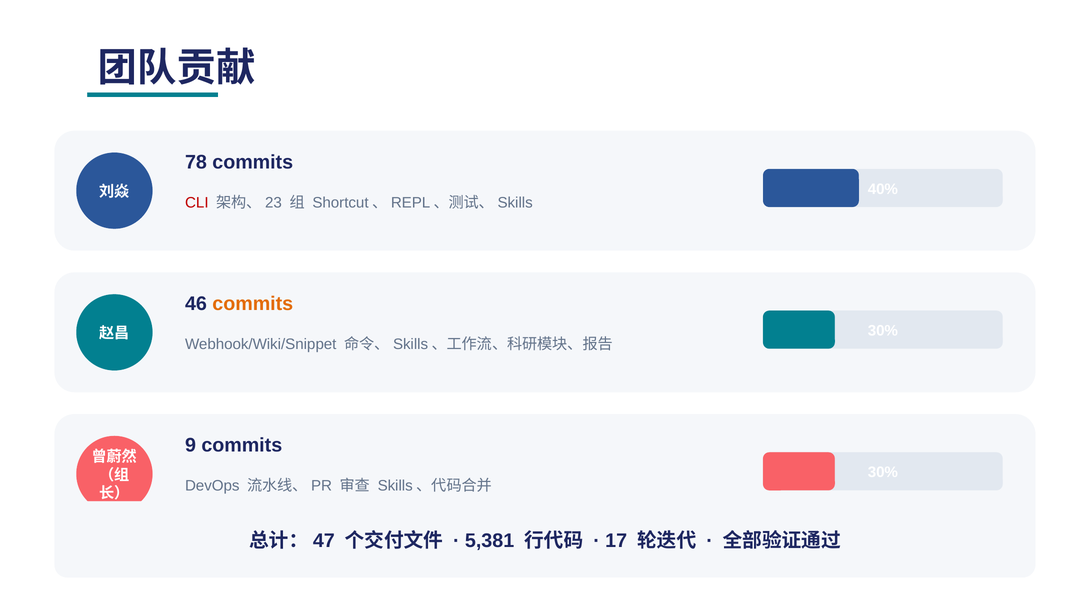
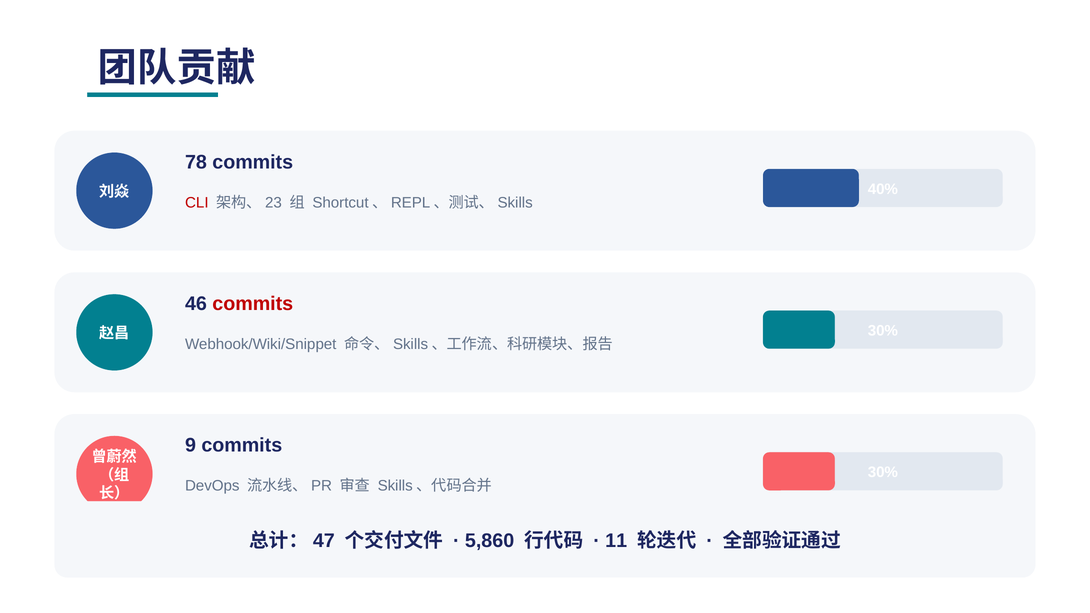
commits colour: orange -> red (253, 304)
5,381: 5,381 -> 5,860 (490, 541)
17: 17 -> 11 (616, 541)
